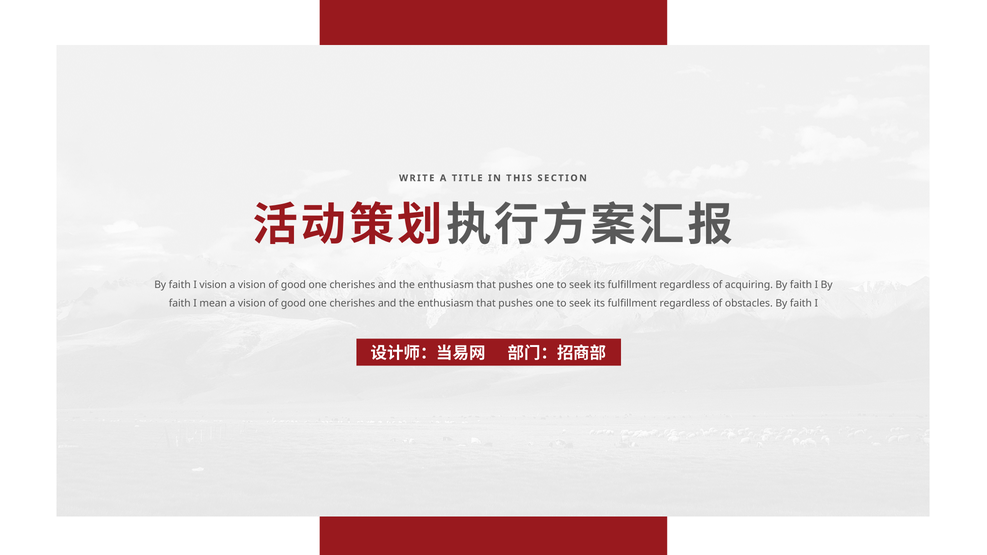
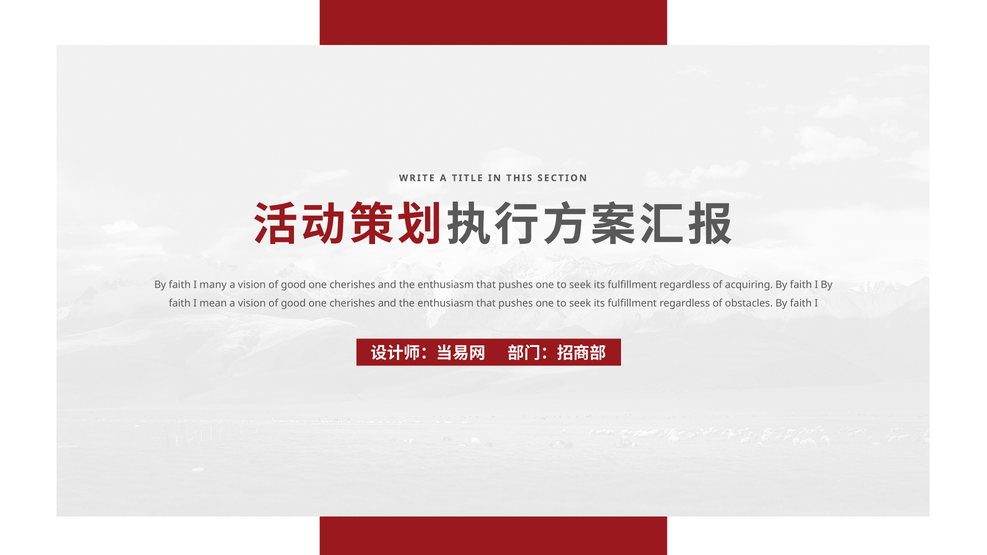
I vision: vision -> many (213, 285)
